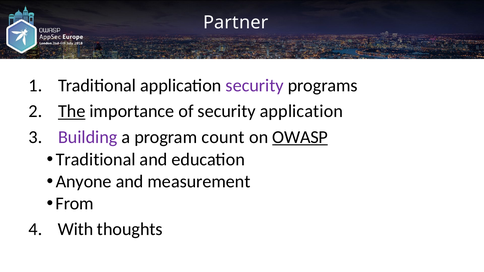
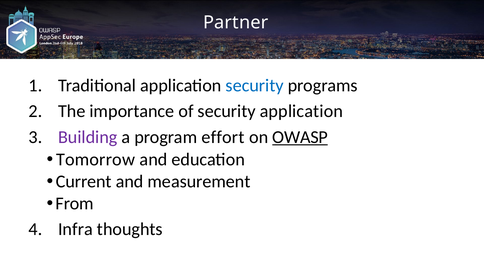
security colour: purple -> blue (255, 86)
The underline: present -> none (72, 111)
count: count -> effort (223, 137)
Traditional: Traditional -> Tomorrow (96, 160)
Anyone: Anyone -> Current (84, 182)
With: With -> Infra (75, 229)
